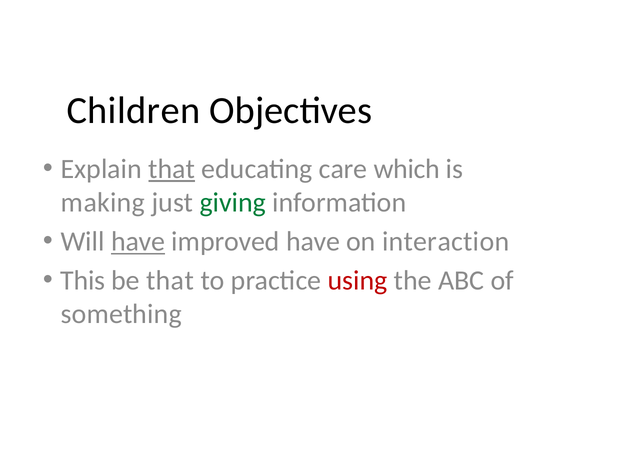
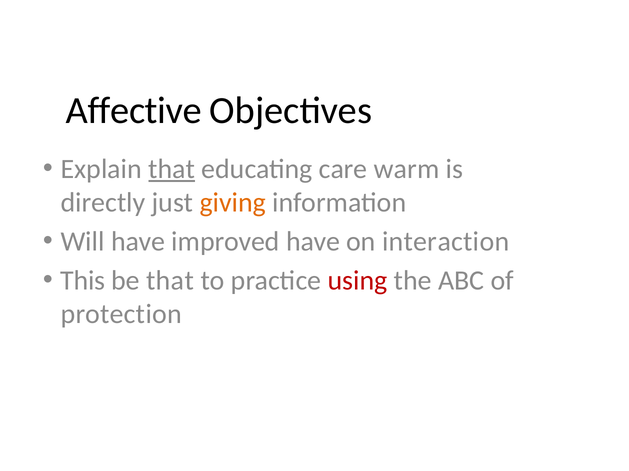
Children: Children -> Affective (134, 111)
which: which -> warm (407, 169)
making: making -> directly (103, 203)
giving colour: green -> orange (233, 203)
have underline: present -> none (138, 242)
something: something -> protection (121, 315)
